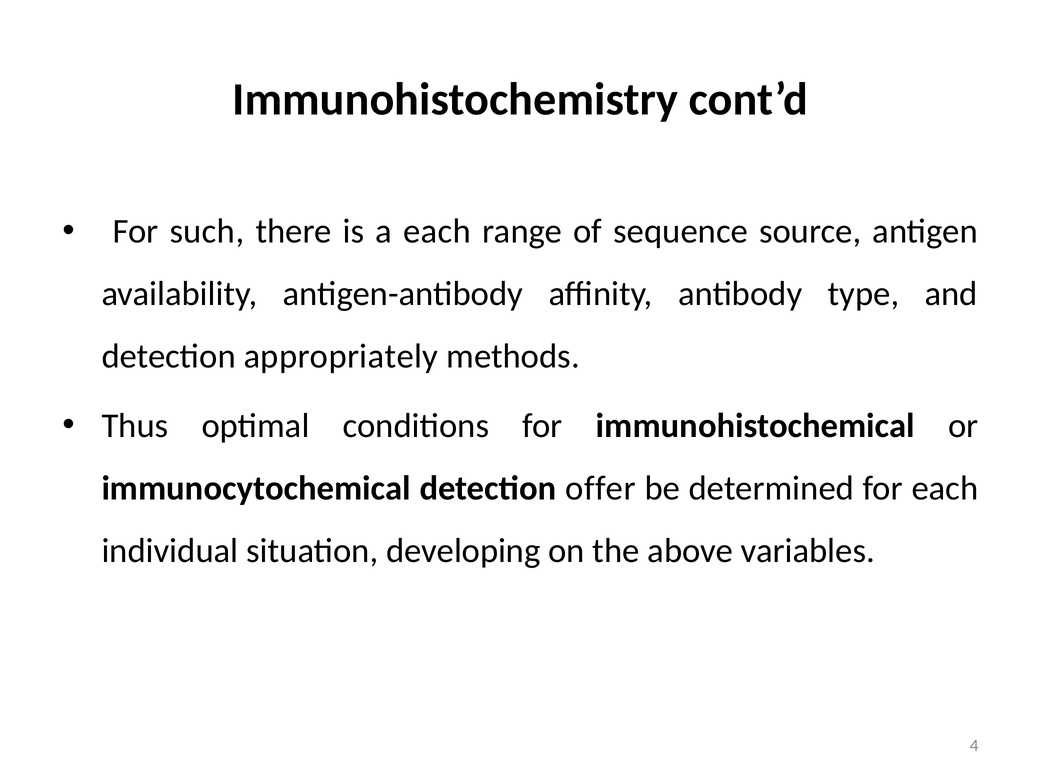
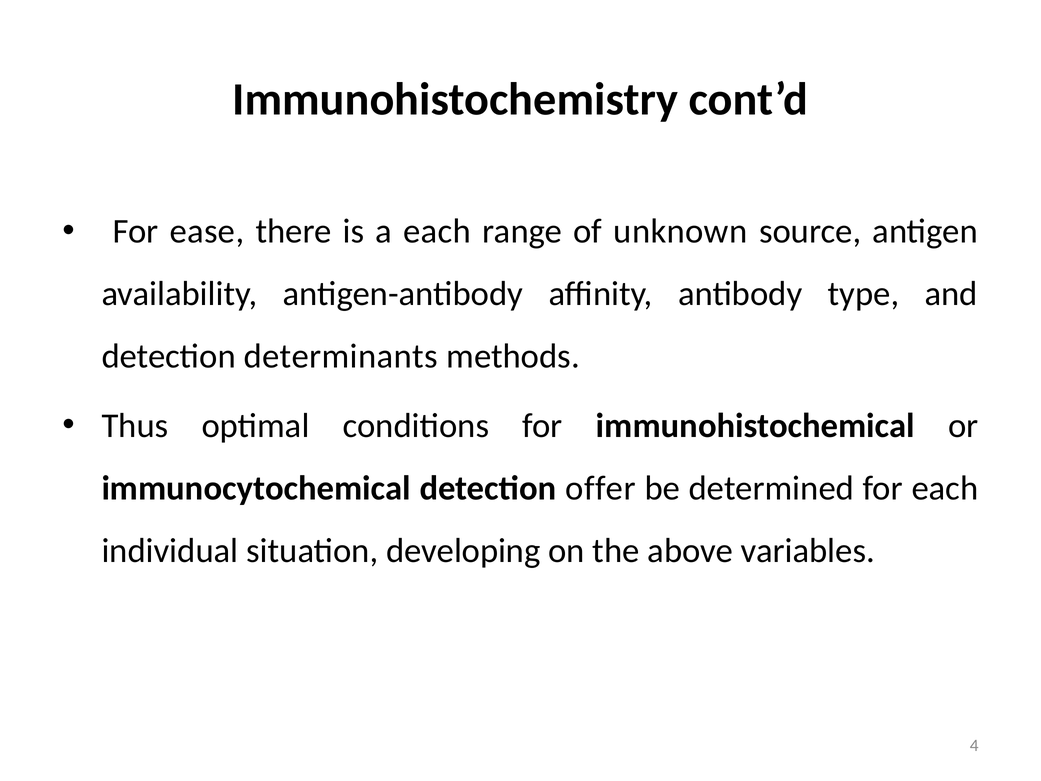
such: such -> ease (207, 231)
sequence: sequence -> unknown (680, 231)
appropriately: appropriately -> determinants (341, 356)
